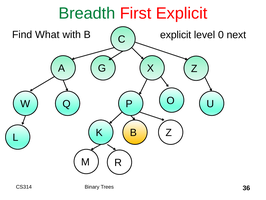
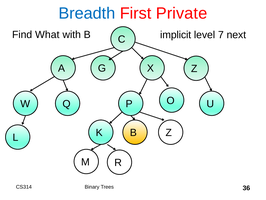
Breadth colour: green -> blue (87, 13)
First Explicit: Explicit -> Private (182, 13)
explicit: explicit -> implicit (176, 35)
0: 0 -> 7 (221, 35)
